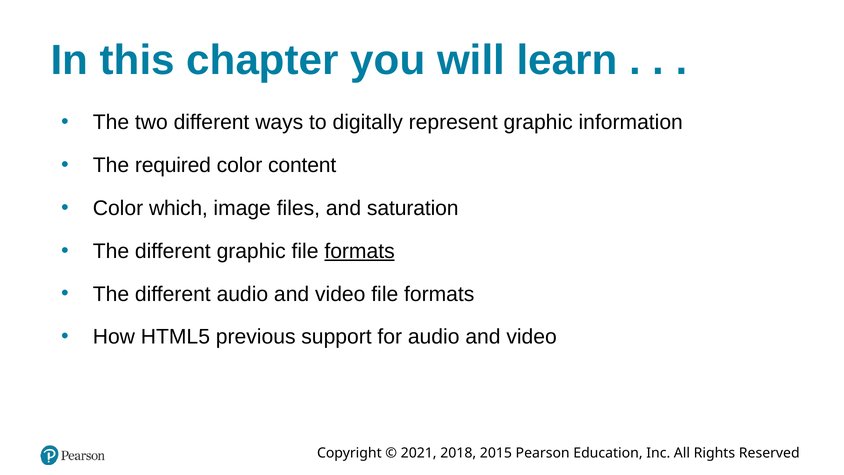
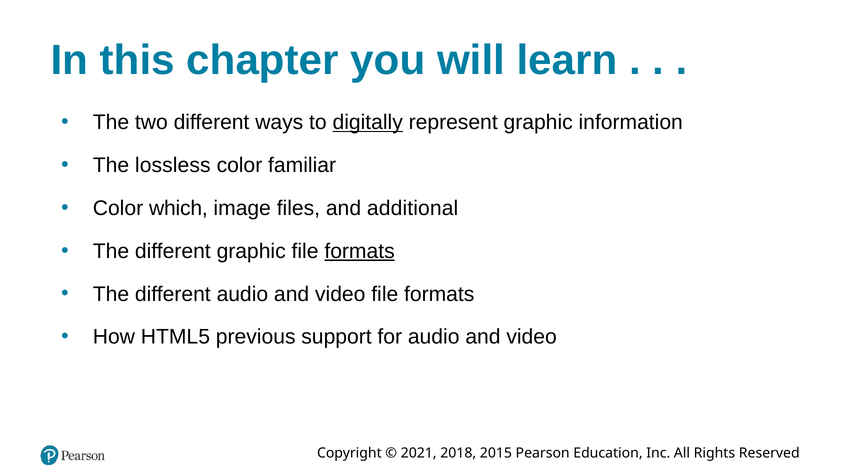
digitally underline: none -> present (368, 122)
required: required -> lossless (173, 165)
content: content -> familiar (302, 165)
saturation: saturation -> additional (413, 208)
